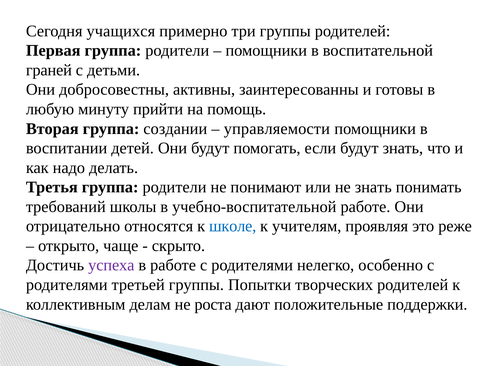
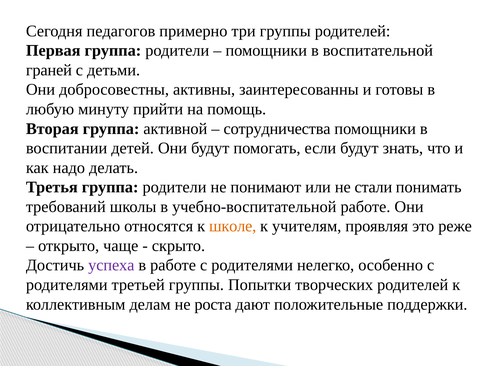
учащихся: учащихся -> педагогов (121, 31)
создании: создании -> активной (175, 129)
управляемости: управляемости -> сотрудничества (277, 129)
не знать: знать -> стали (373, 187)
школе colour: blue -> orange (233, 226)
